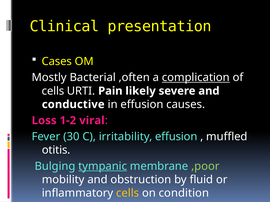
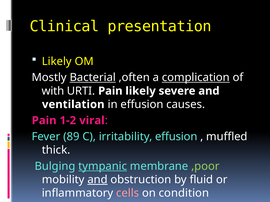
Cases: Cases -> Likely (57, 62)
Bacterial underline: none -> present (93, 78)
cells: cells -> with (53, 91)
conductive: conductive -> ventilation (73, 105)
Loss: Loss -> Pain (44, 121)
30: 30 -> 89 (71, 137)
otitis: otitis -> thick (56, 150)
and underline: none -> present (98, 180)
cells colour: yellow -> pink (128, 194)
